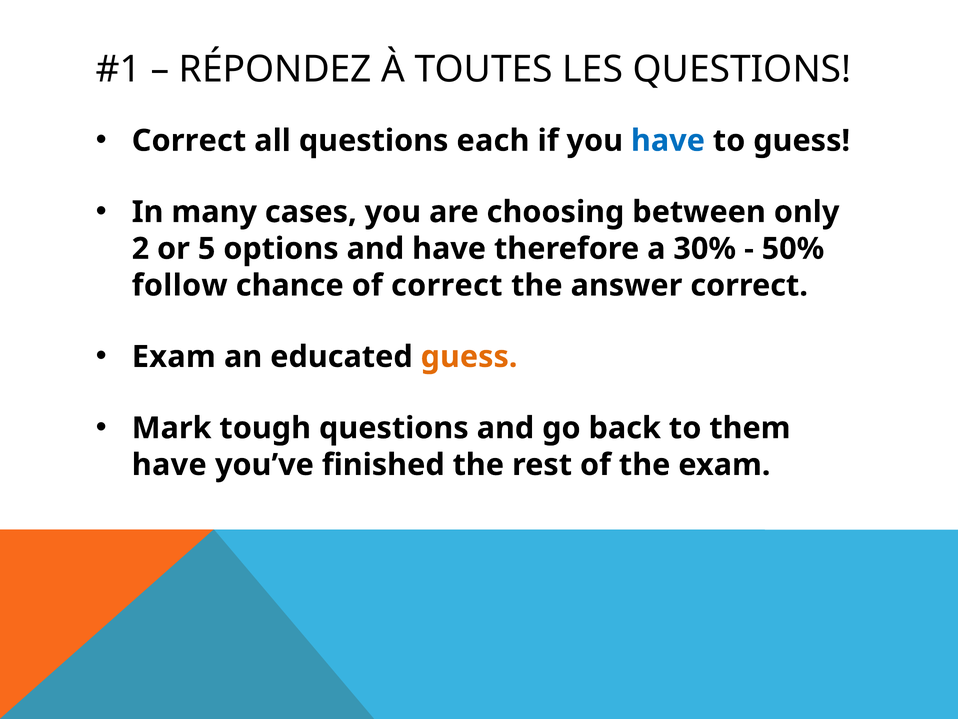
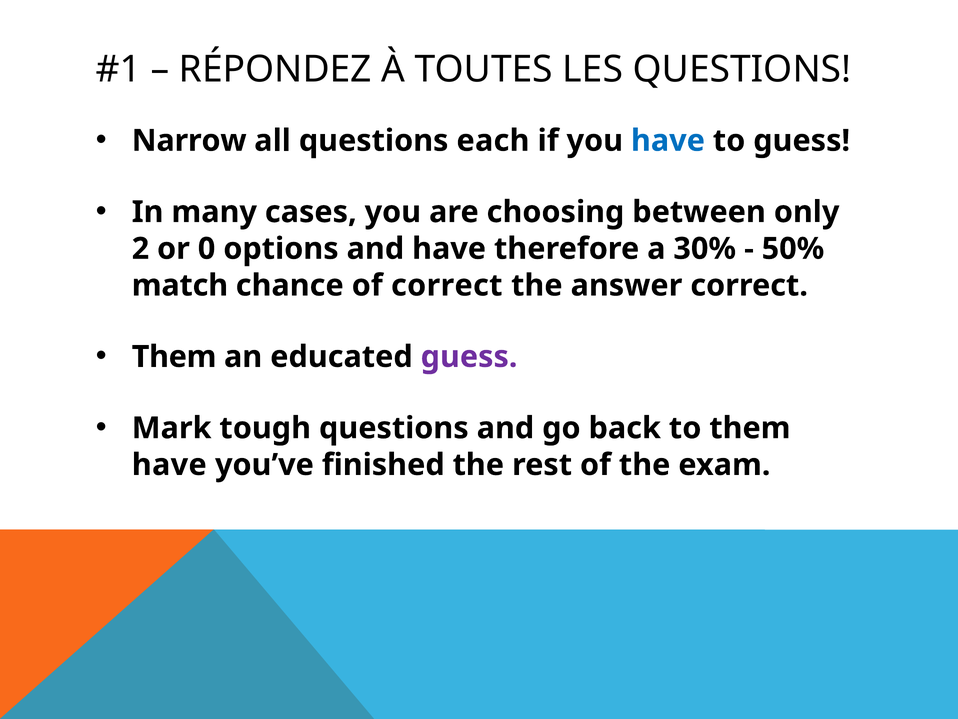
Correct: Correct -> Narrow (189, 141)
5: 5 -> 0 (207, 249)
follow: follow -> match (180, 285)
Exam: Exam -> Them (174, 357)
guess colour: orange -> purple (469, 357)
